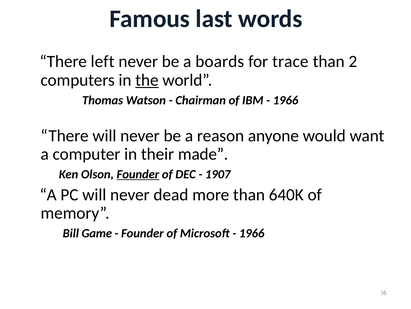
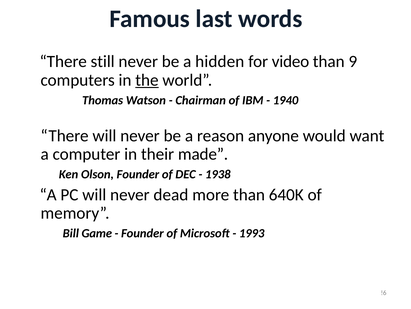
left: left -> still (103, 61)
boards: boards -> hidden (220, 61)
trace: trace -> video (291, 61)
2: 2 -> 9 (353, 61)
1966: 1966 -> 1940 (286, 100)
Founder underline: present -> none (138, 174)
1907: 1907 -> 1938 (218, 174)
1966: 1966 -> 1993 (252, 233)
